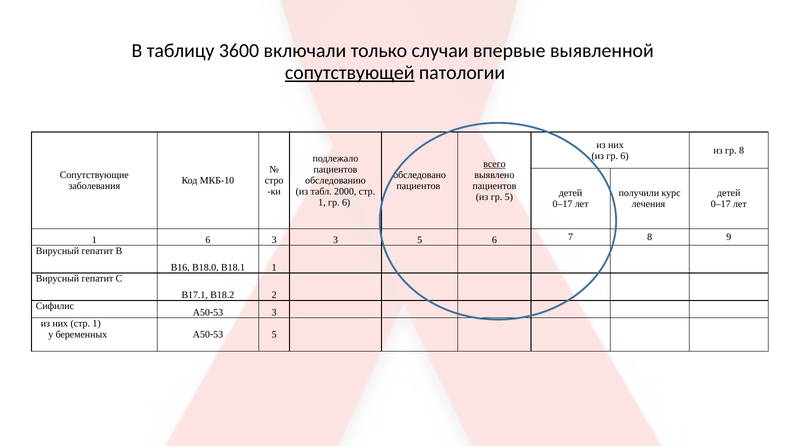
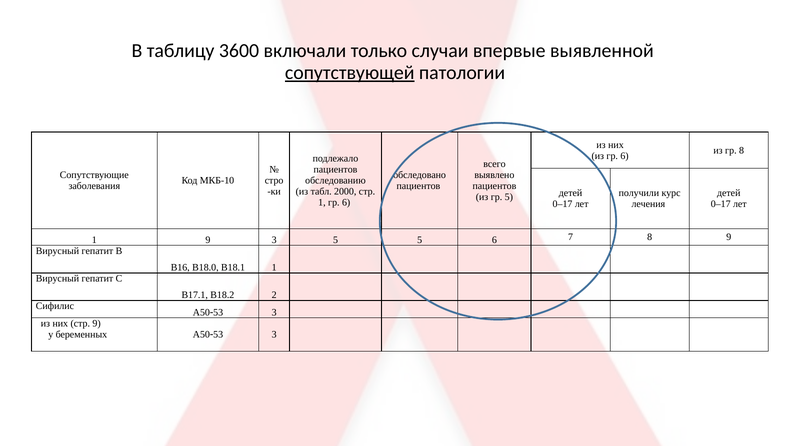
всего underline: present -> none (494, 164)
1 6: 6 -> 9 (208, 240)
3 3: 3 -> 5 (335, 240)
них стр 1: 1 -> 9 (97, 323)
беременных А5053 5: 5 -> 3 (274, 335)
